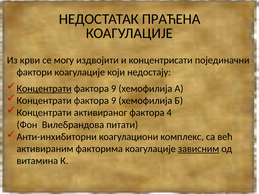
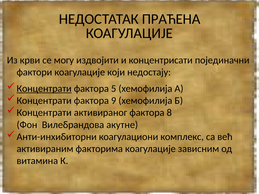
9: 9 -> 5 (114, 89)
4: 4 -> 8 (169, 113)
питати: питати -> акутне (122, 125)
зависним underline: present -> none (199, 149)
